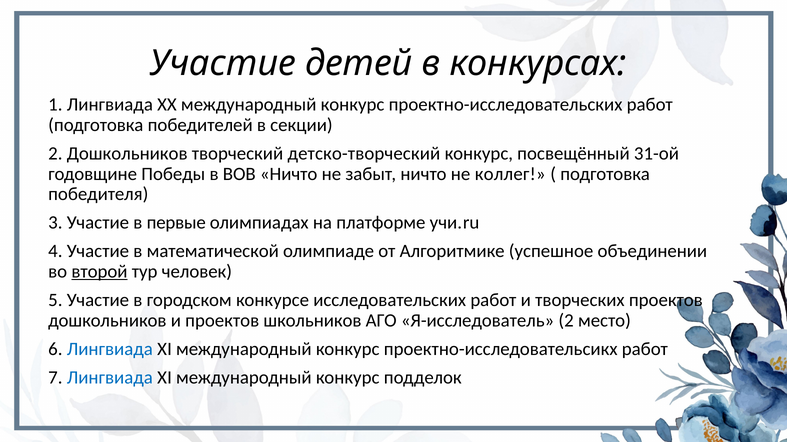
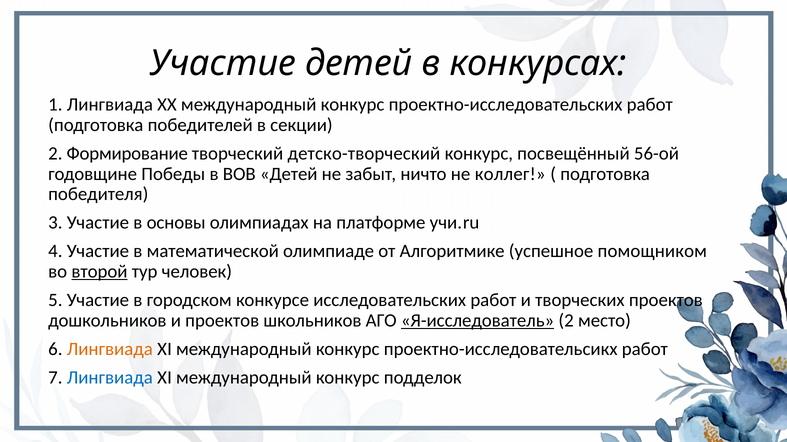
2 Дошкольников: Дошкольников -> Формирование (127, 154)
31-ой: 31-ой -> 56-ой (656, 154)
ВОВ Ничто: Ничто -> Детей (289, 174)
первые: первые -> основы (176, 223)
объединении: объединении -> помощником (652, 252)
Я-исследователь underline: none -> present (478, 321)
Лингвиада colour: blue -> orange (110, 349)
